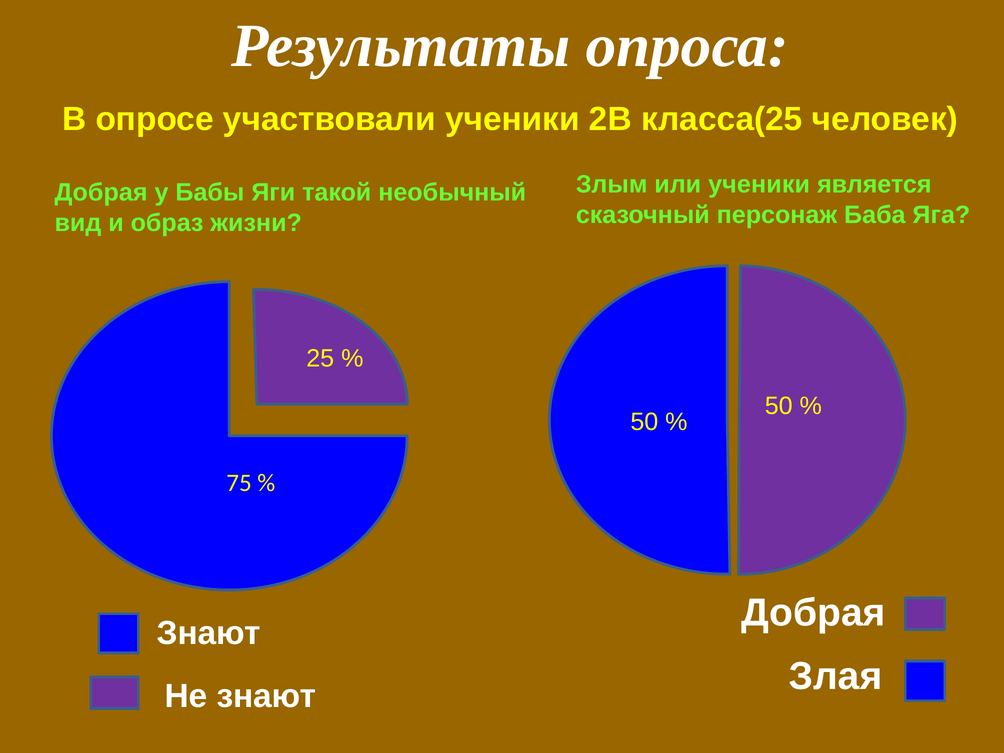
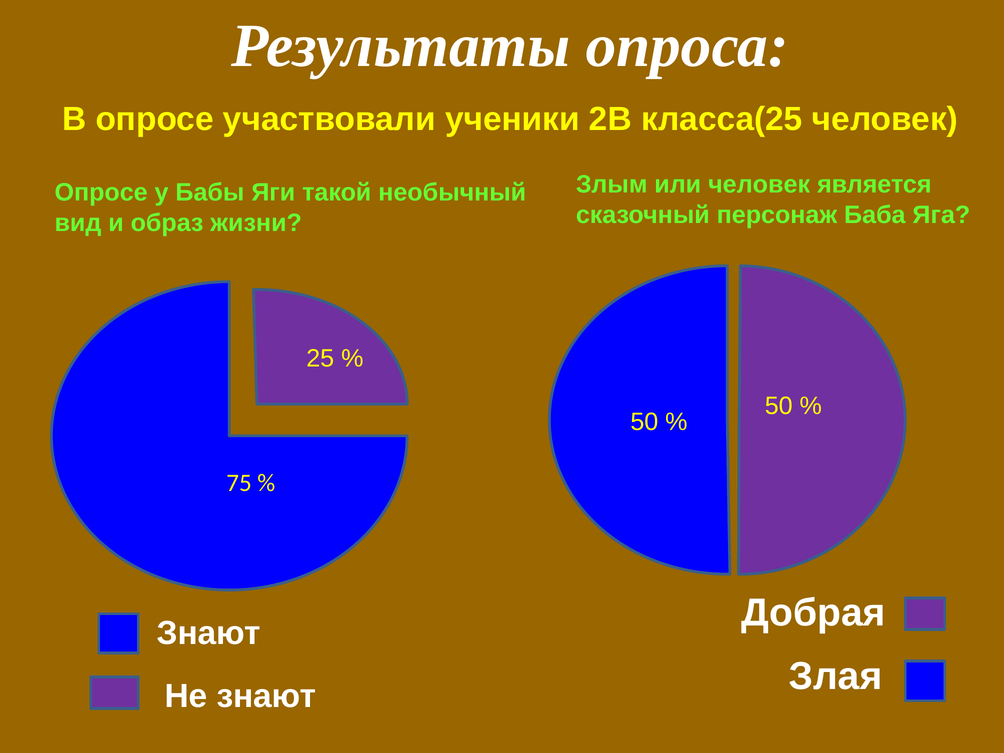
или ученики: ученики -> человек (759, 185)
Добрая: Добрая -> Опросе (101, 193)
